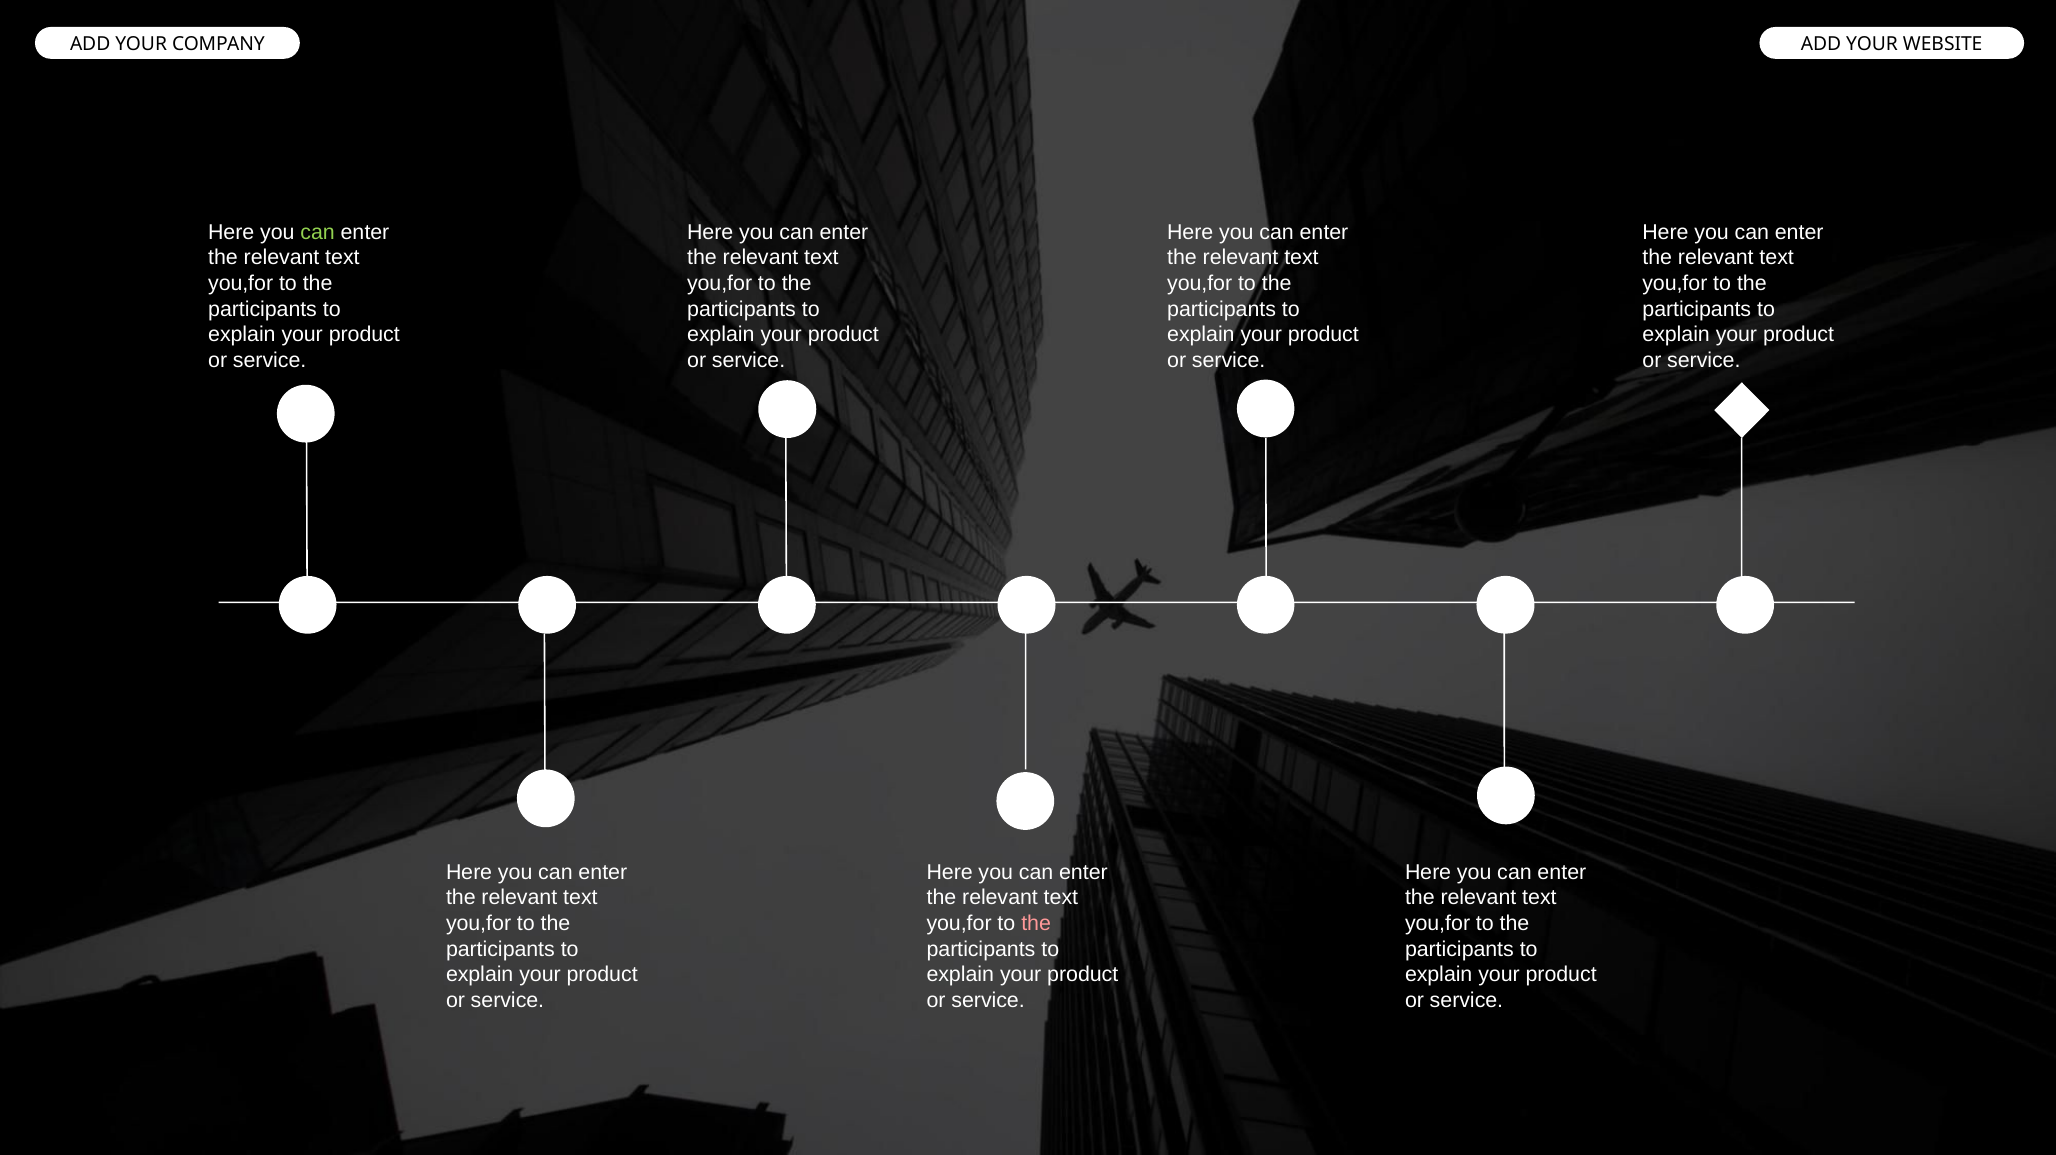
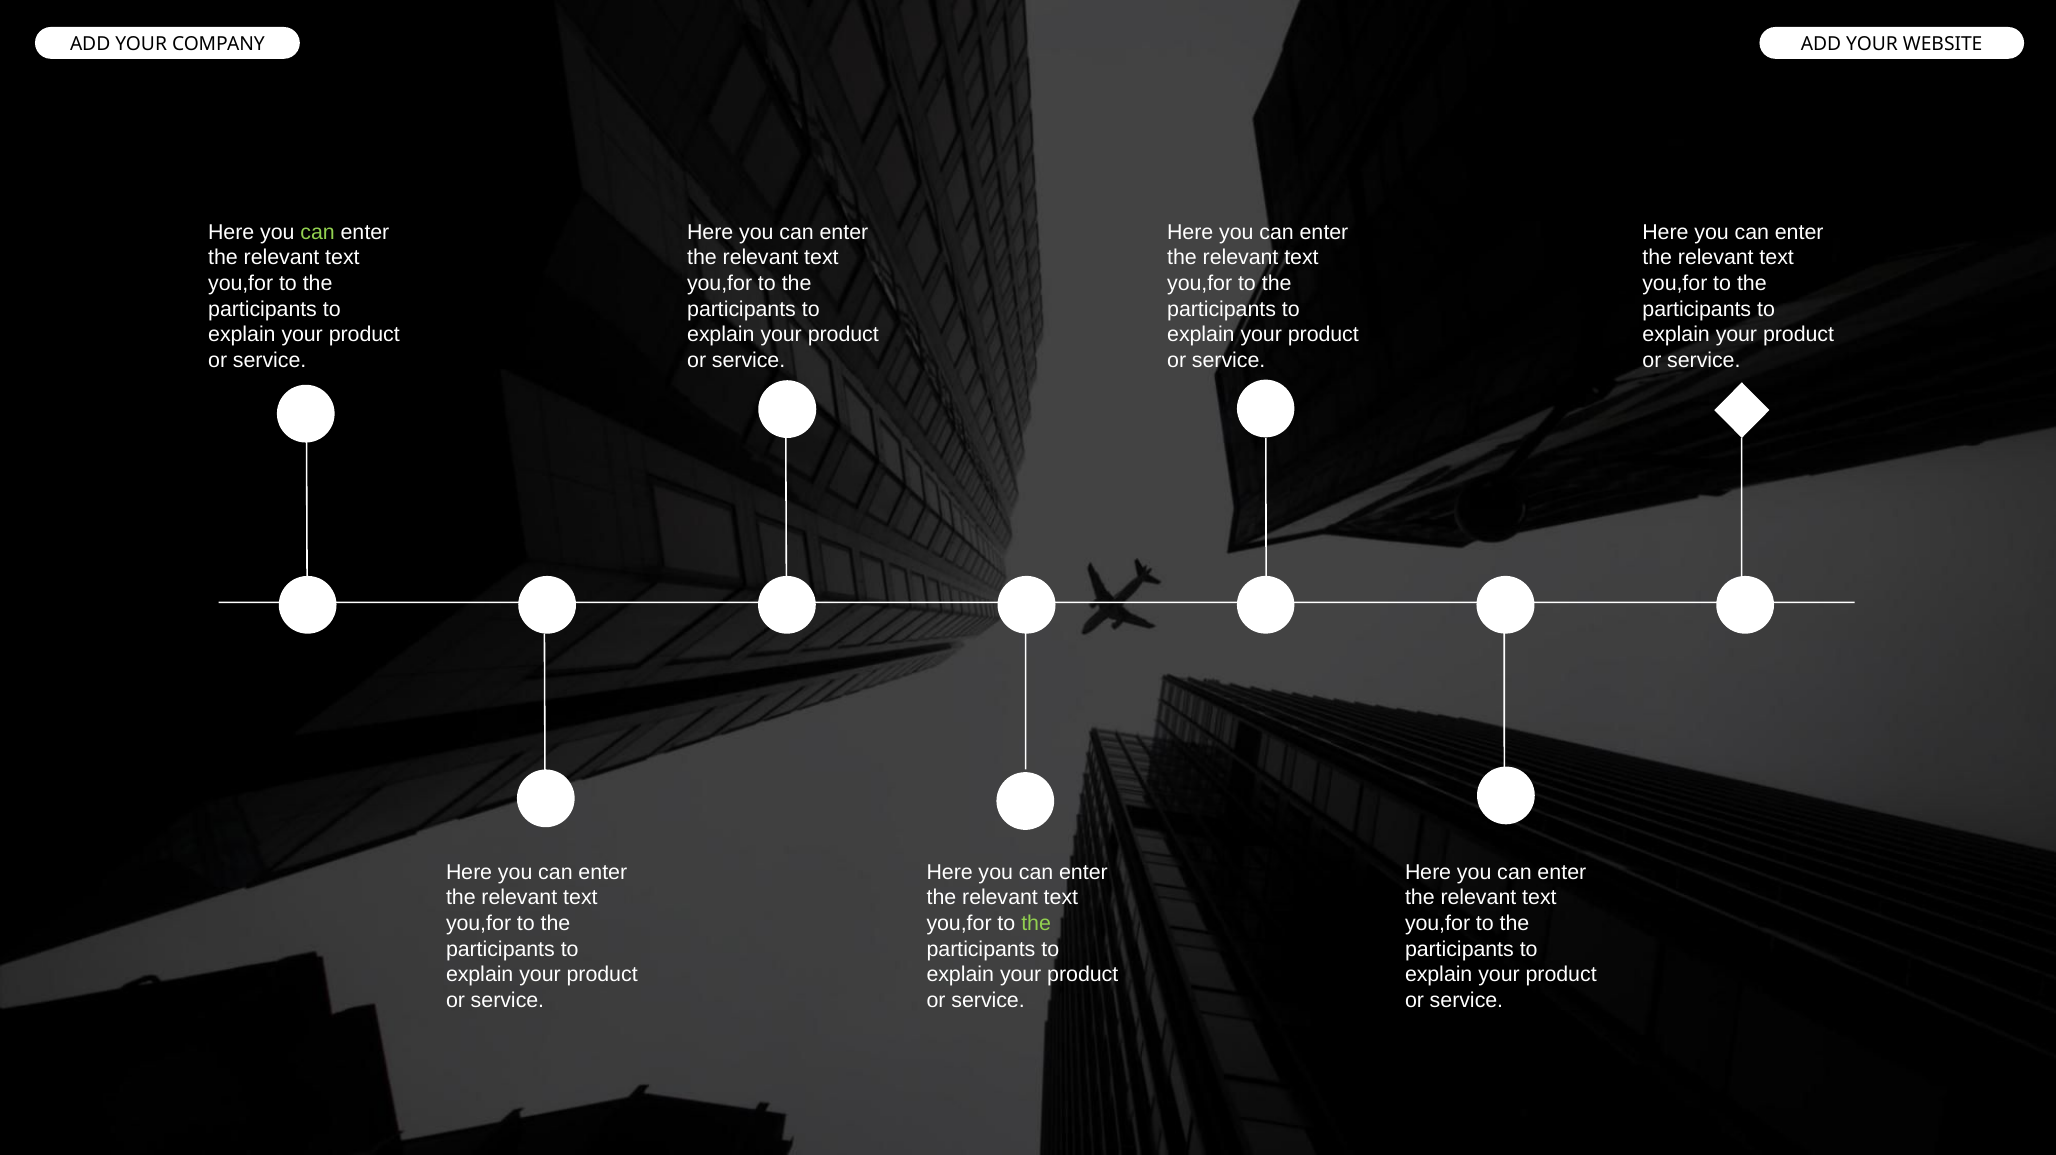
the colour: pink -> light green (1036, 923)
